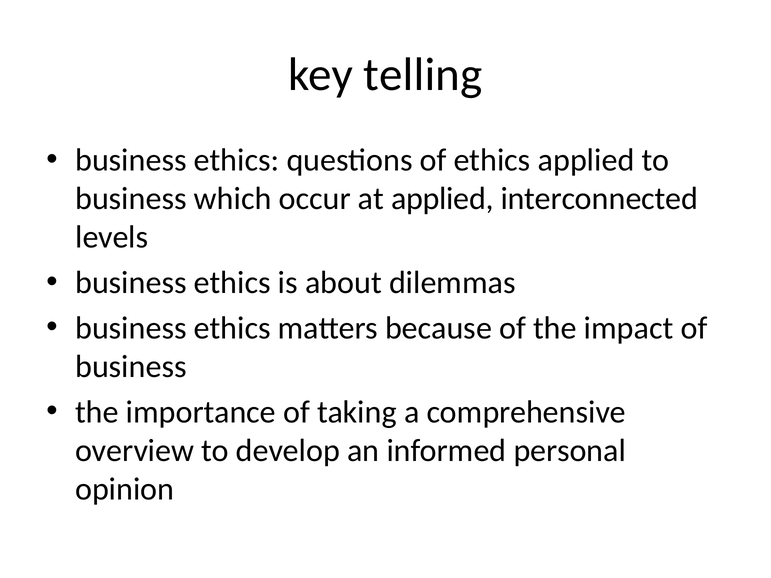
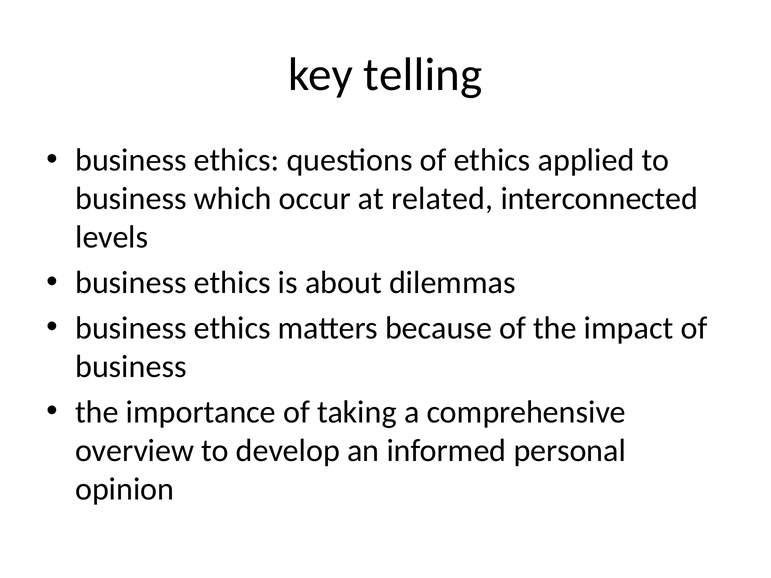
at applied: applied -> related (442, 199)
